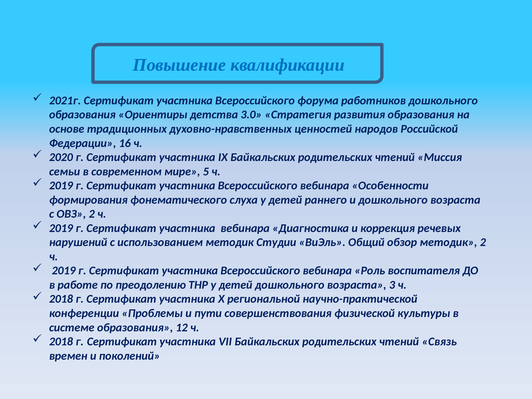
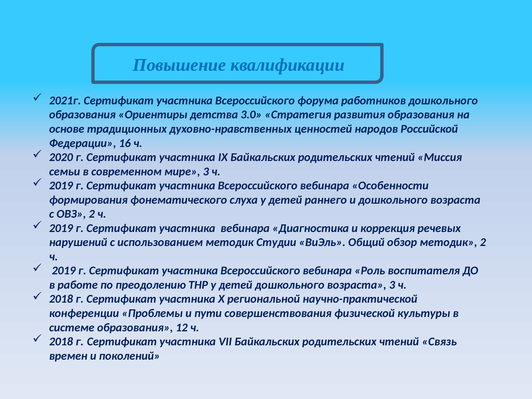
мире 5: 5 -> 3 (206, 171)
